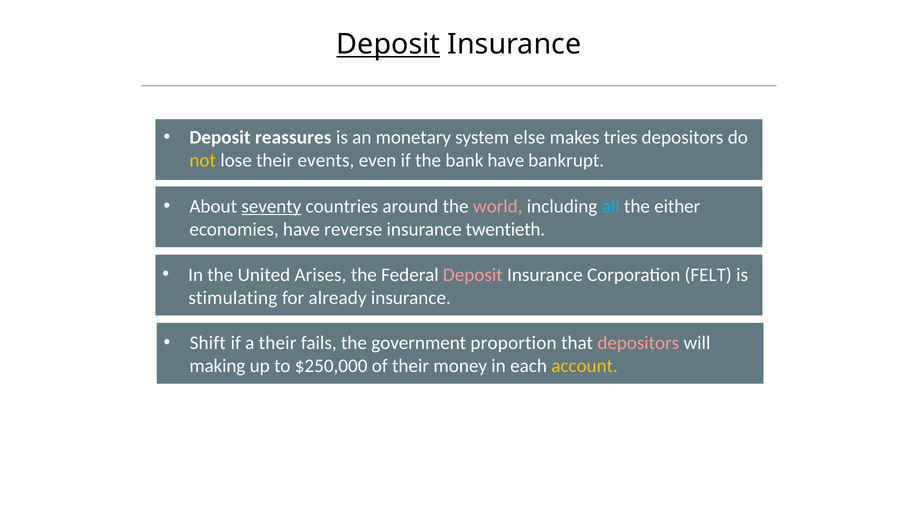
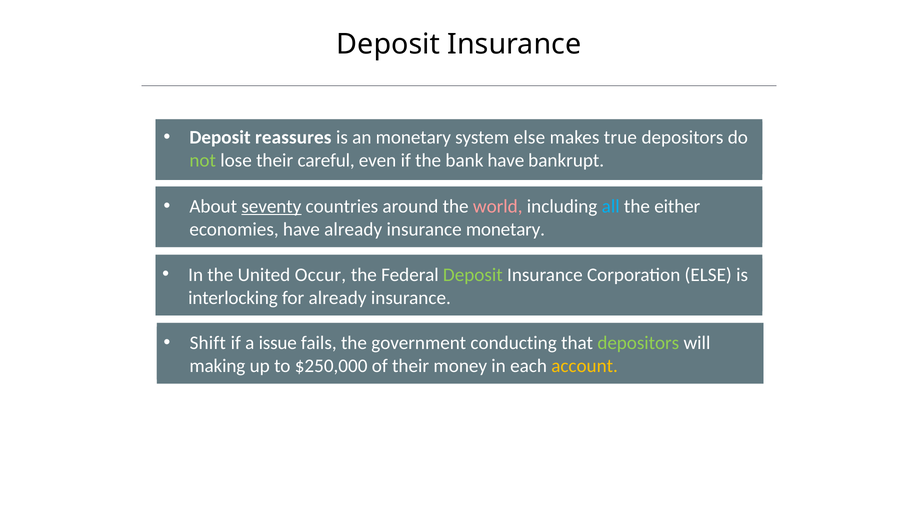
Deposit underline: present -> none (388, 44)
tries: tries -> true (620, 138)
not colour: yellow -> light green (203, 160)
events: events -> careful (326, 160)
have reverse: reverse -> already (353, 229)
insurance twentieth: twentieth -> monetary (505, 229)
Arises: Arises -> Occur (320, 274)
Deposit colour: pink -> light green (473, 274)
Corporation FELT: FELT -> ELSE (708, 274)
stimulating: stimulating -> interlocking (233, 297)
a their: their -> issue (278, 342)
proportion: proportion -> conducting (514, 342)
depositors colour: pink -> light green (638, 342)
